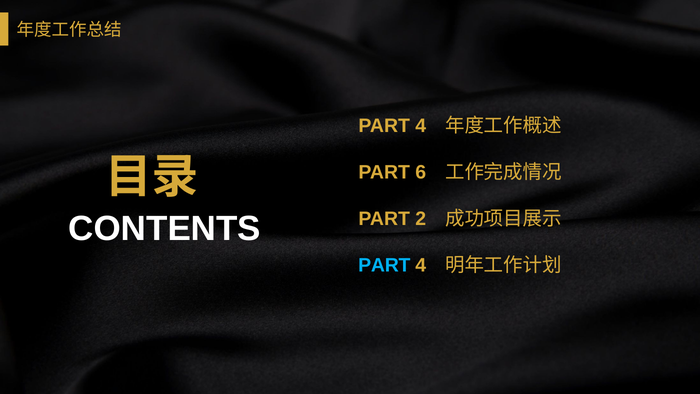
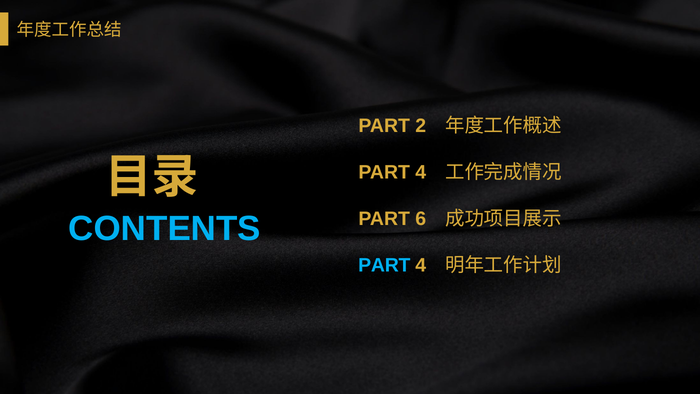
4: 4 -> 2 (421, 126)
6: 6 -> 4 (421, 172)
2: 2 -> 6 (421, 219)
CONTENTS colour: white -> light blue (165, 228)
